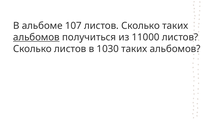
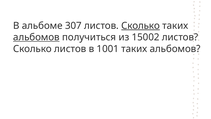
107: 107 -> 307 (73, 26)
Сколько underline: none -> present (141, 26)
11000: 11000 -> 15002 (146, 37)
1030: 1030 -> 1001 (108, 49)
